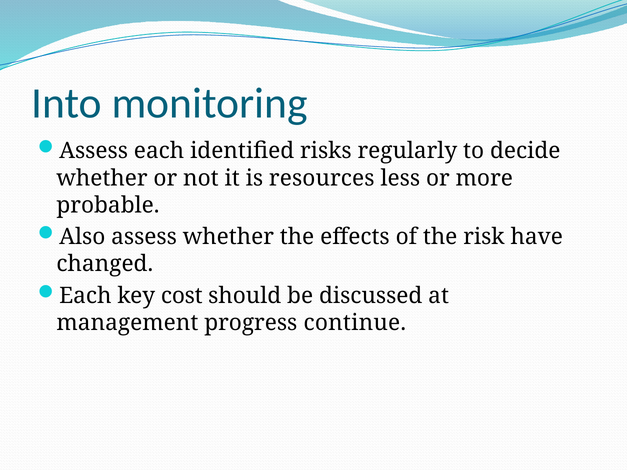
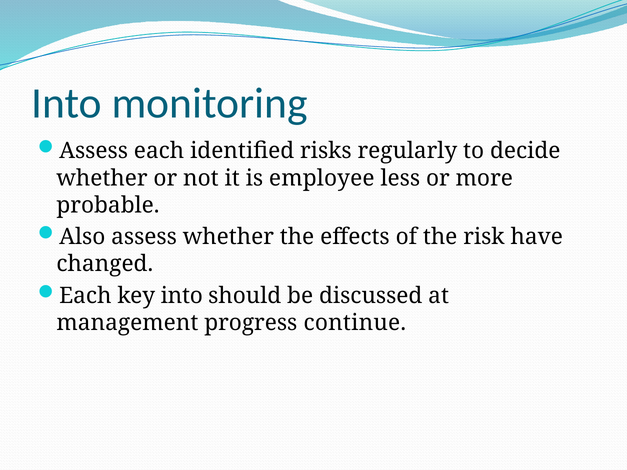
resources: resources -> employee (322, 178)
key cost: cost -> into (182, 296)
